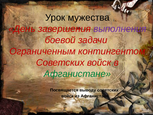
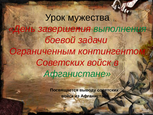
выполнения colour: purple -> green (120, 29)
